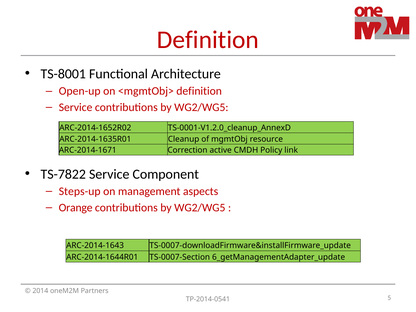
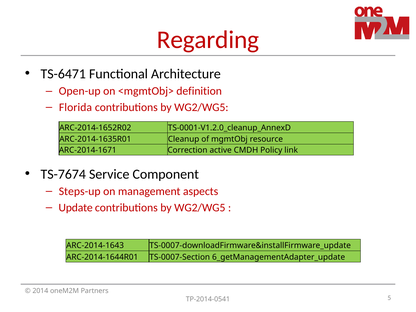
Definition: Definition -> Regarding (208, 40)
TS-8001: TS-8001 -> TS-6471 (63, 74)
Service: Service -> Florida (76, 107)
TS-7822: TS-7822 -> TS-7674 (63, 174)
Orange: Orange -> Update (76, 208)
